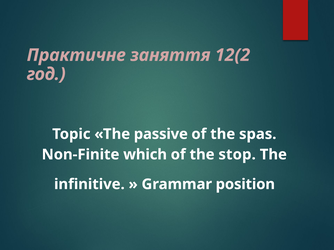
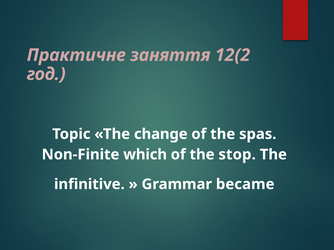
passive: passive -> change (161, 134)
position: position -> became (245, 185)
